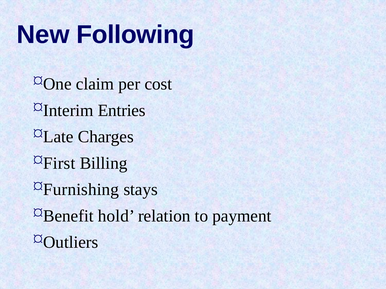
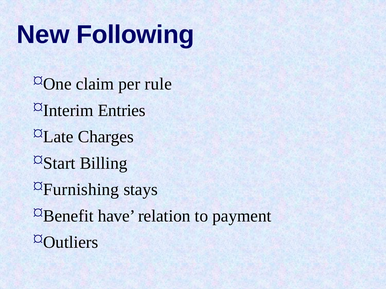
cost: cost -> rule (158, 84)
First: First -> Start (59, 163)
hold: hold -> have (117, 216)
